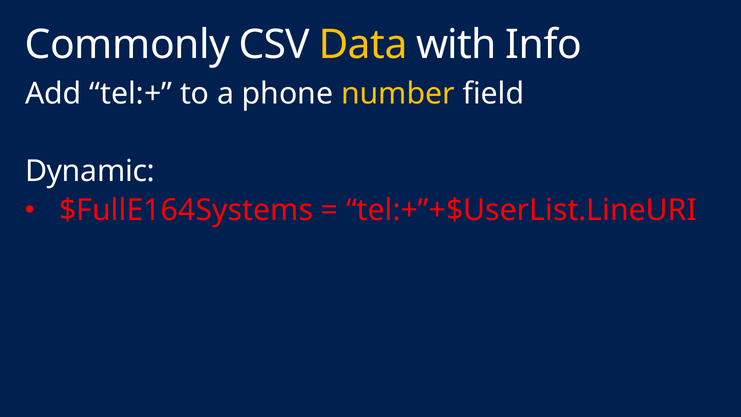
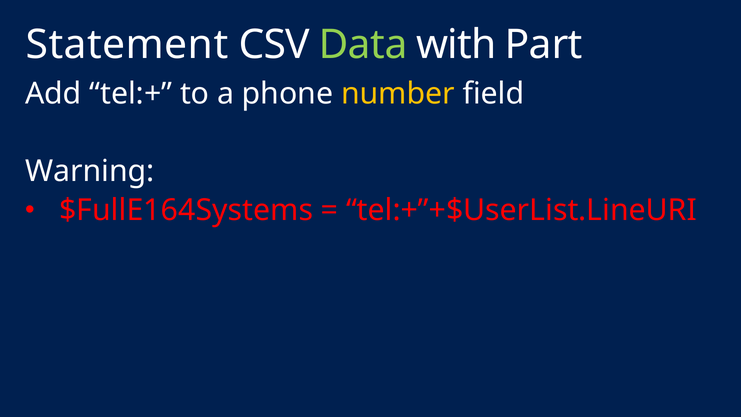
Commonly: Commonly -> Statement (127, 45)
Data colour: yellow -> light green (363, 45)
Info: Info -> Part (544, 45)
Dynamic: Dynamic -> Warning (90, 171)
